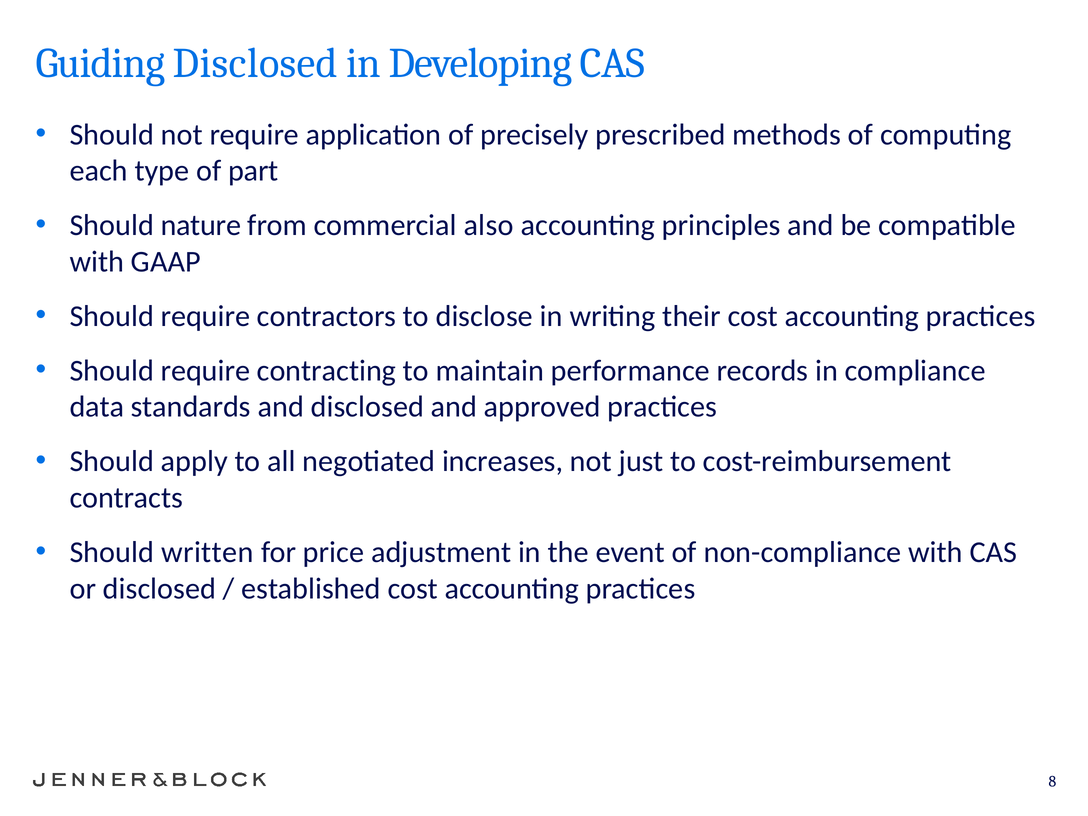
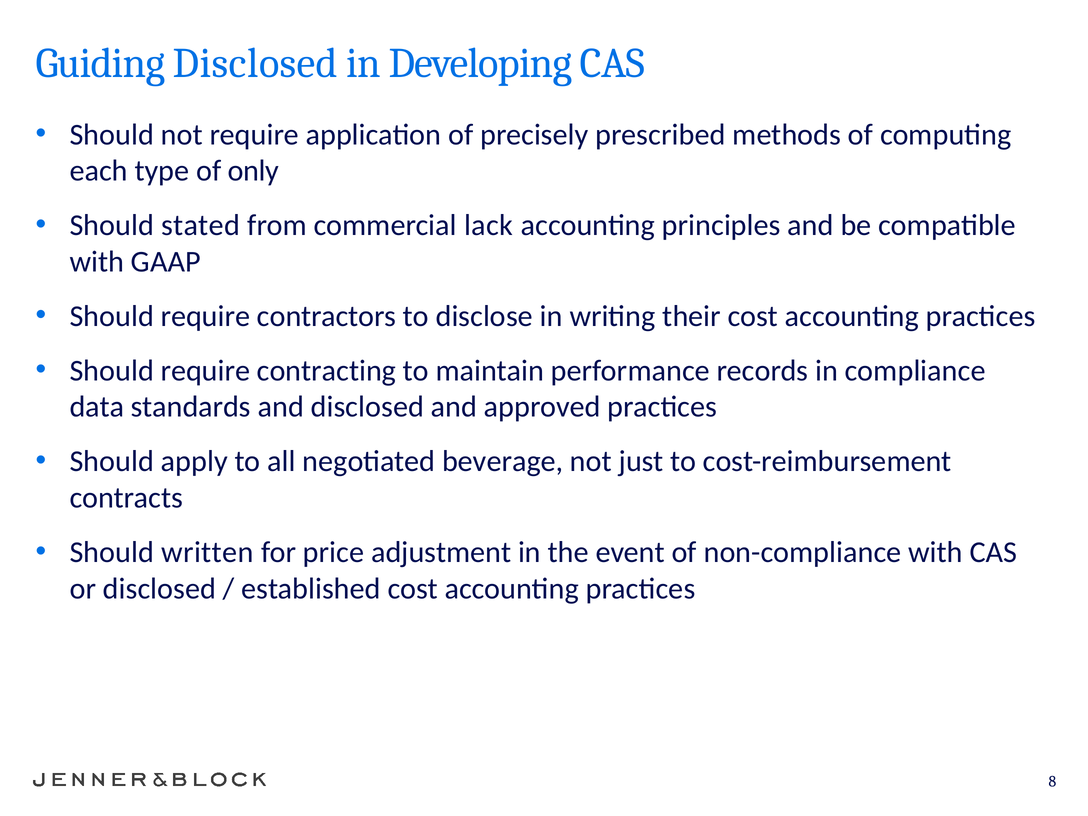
part: part -> only (253, 171)
nature: nature -> stated (201, 225)
also: also -> lack (489, 225)
increases: increases -> beverage (503, 461)
